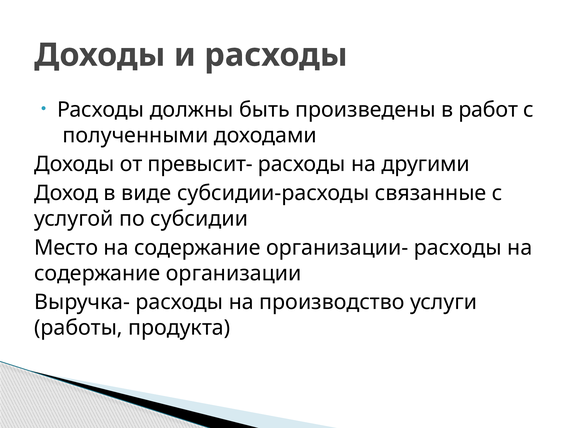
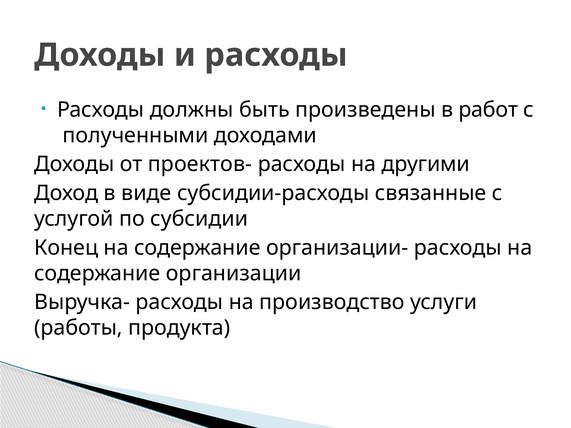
превысит-: превысит- -> проектов- (200, 164)
Место: Место -> Конец (66, 248)
